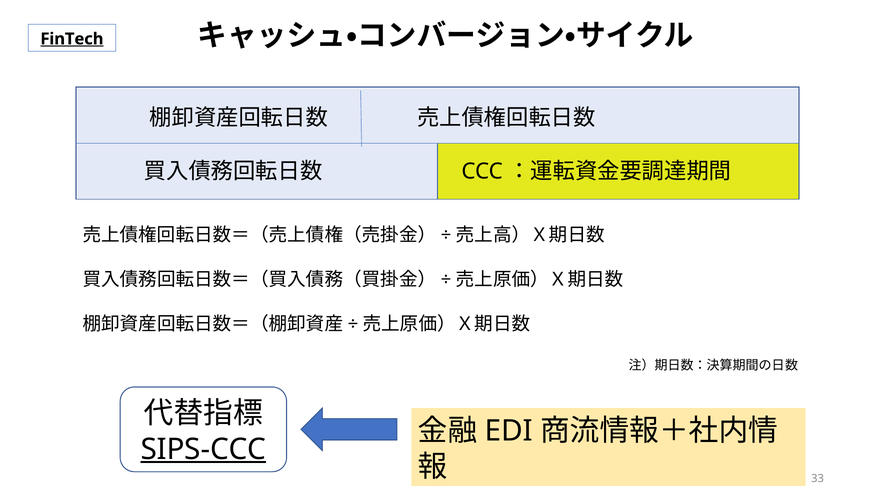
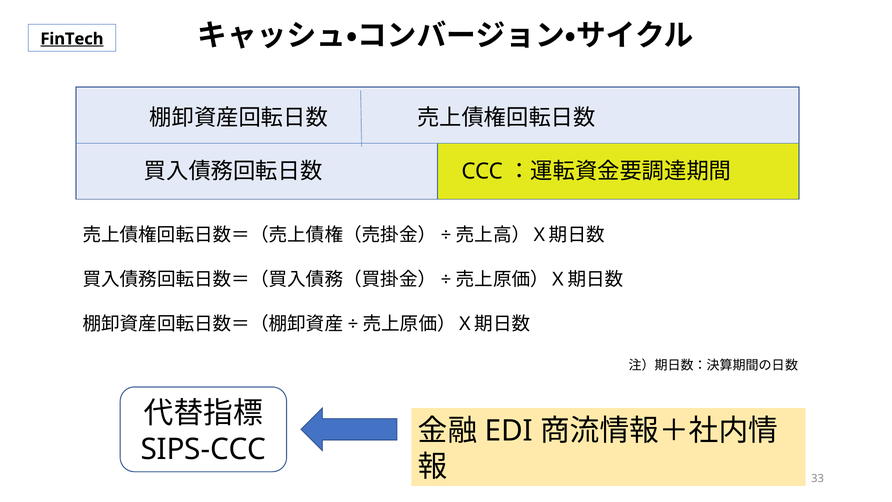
SIPS-CCC underline: present -> none (203, 449)
